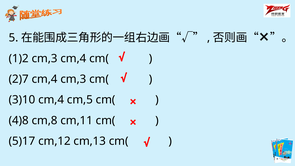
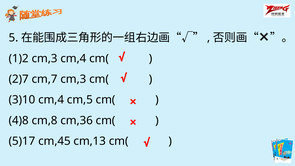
2)7 cm,4: cm,4 -> cm,7 (45, 79)
cm,11: cm,11 -> cm,36 (77, 120)
cm,12: cm,12 -> cm,45 (54, 141)
